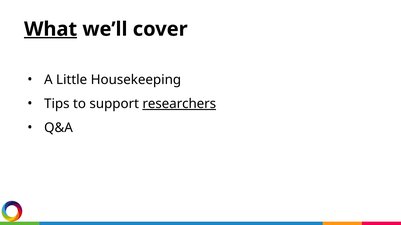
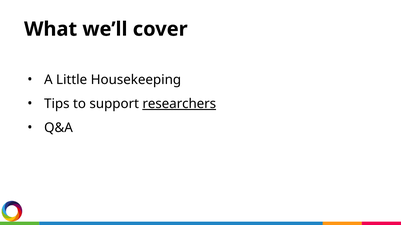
What underline: present -> none (51, 29)
